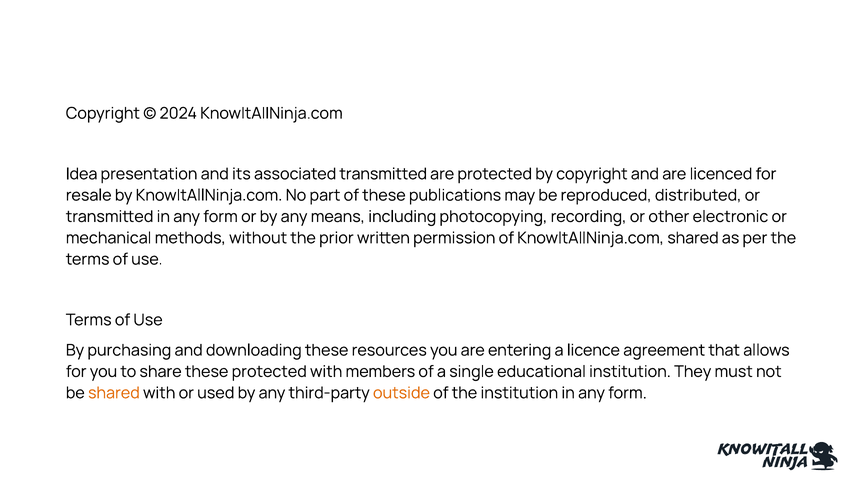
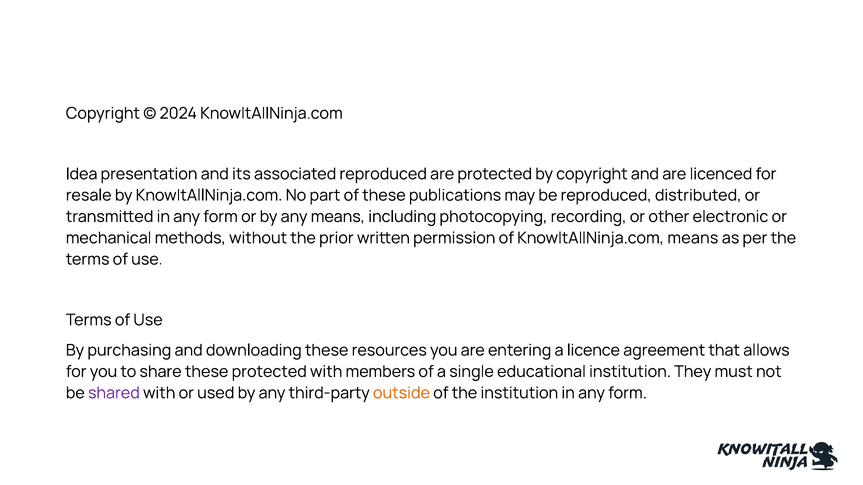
associated transmitted: transmitted -> reproduced (383, 174)
KnowItAllNinja.com shared: shared -> means (693, 238)
shared colour: orange -> purple (114, 393)
